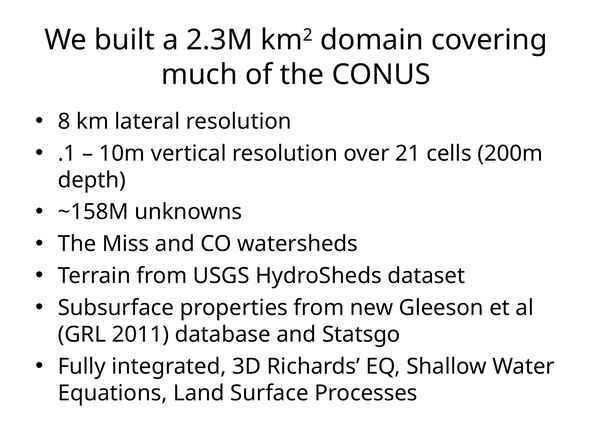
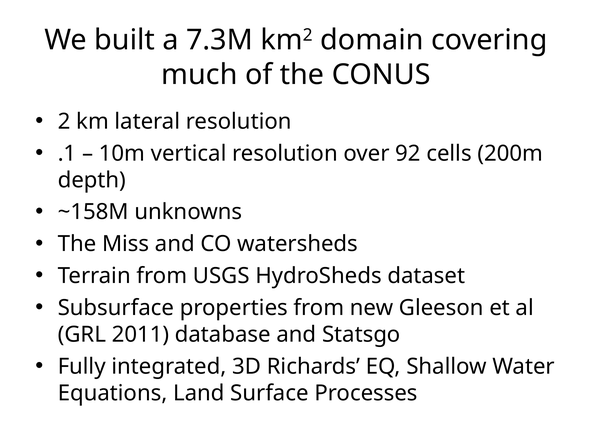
2.3M: 2.3M -> 7.3M (219, 40)
8: 8 -> 2 (64, 121)
21: 21 -> 92 (408, 153)
